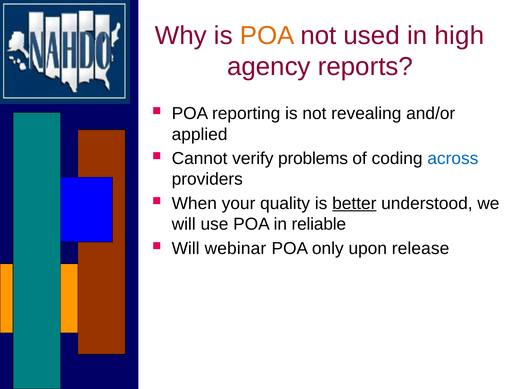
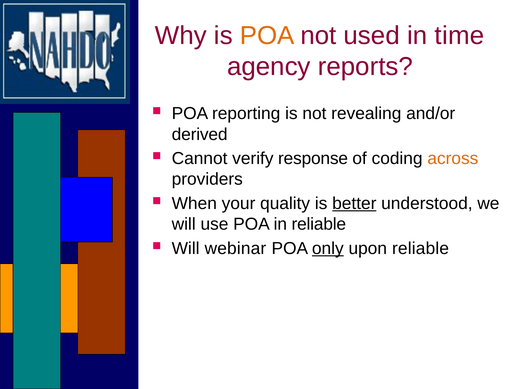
high: high -> time (459, 36)
applied: applied -> derived (200, 134)
problems: problems -> response (313, 159)
across colour: blue -> orange (453, 159)
only underline: none -> present (328, 249)
upon release: release -> reliable (421, 249)
